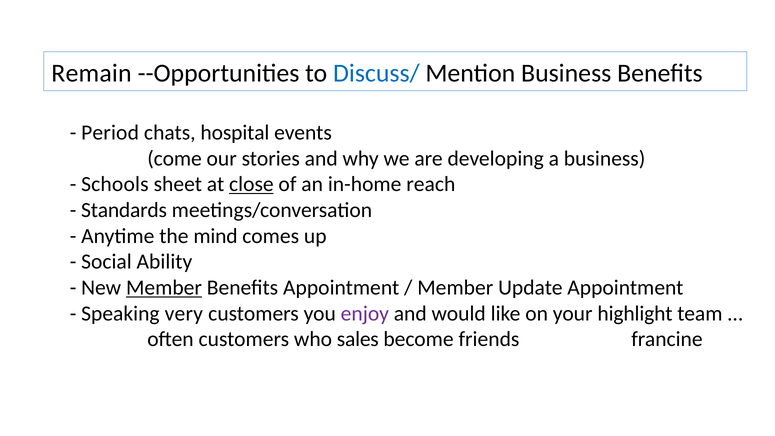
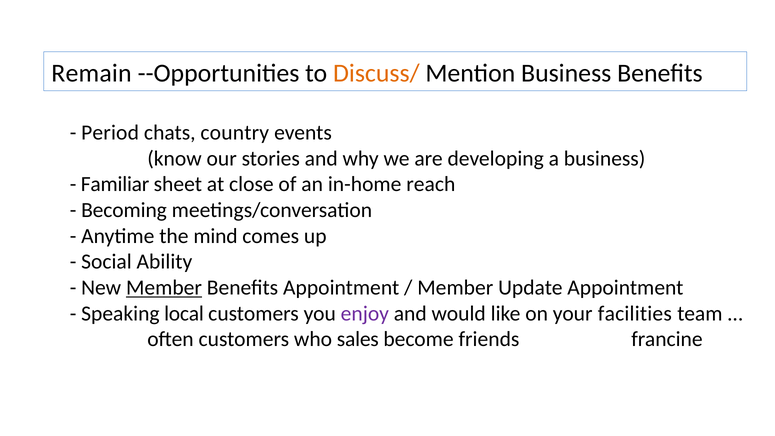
Discuss/ colour: blue -> orange (376, 73)
hospital: hospital -> country (235, 133)
come: come -> know (174, 158)
Schools: Schools -> Familiar (115, 184)
close underline: present -> none (251, 184)
Standards: Standards -> Becoming (124, 210)
very: very -> local (184, 313)
highlight: highlight -> facilities (635, 313)
